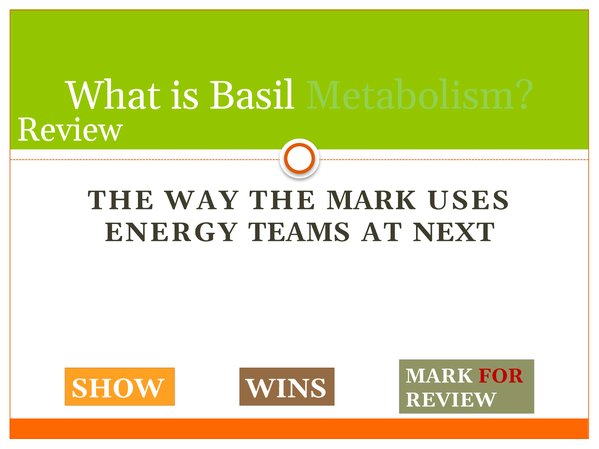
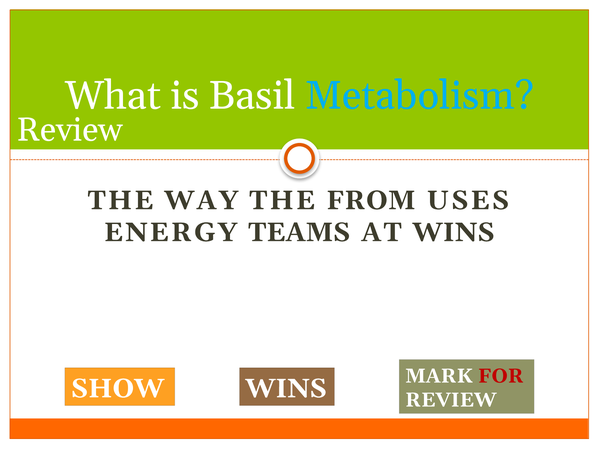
Metabolism colour: light green -> light blue (419, 96)
THE MARK: MARK -> FROM (371, 201)
AT NEXT: NEXT -> WINS (454, 232)
